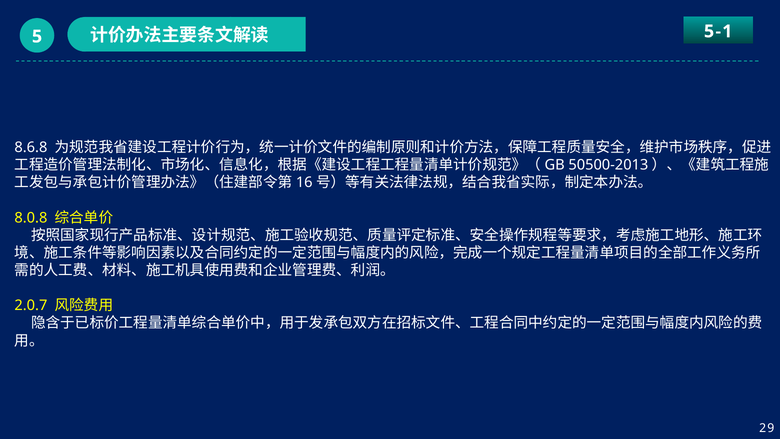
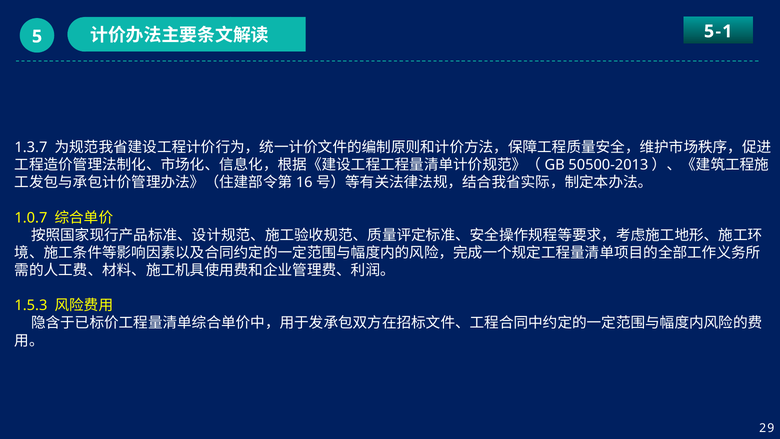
8.6.8: 8.6.8 -> 1.3.7 (31, 148)
8.0.8: 8.0.8 -> 1.0.7 (31, 218)
2.0.7: 2.0.7 -> 1.5.3 (31, 305)
